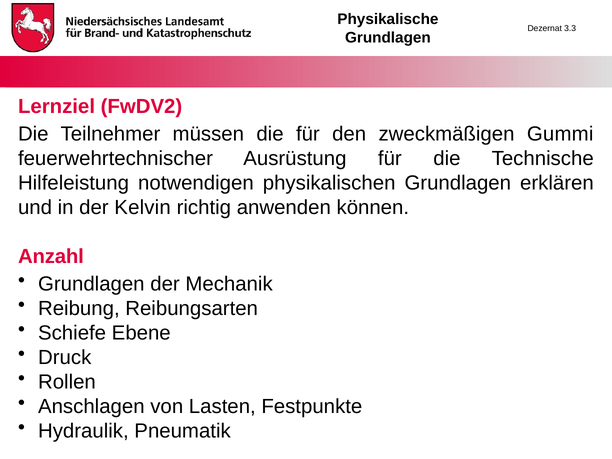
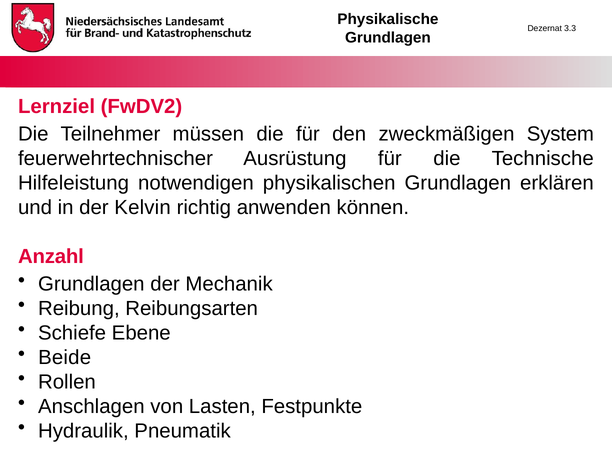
Gummi: Gummi -> System (560, 134)
Druck: Druck -> Beide (65, 357)
